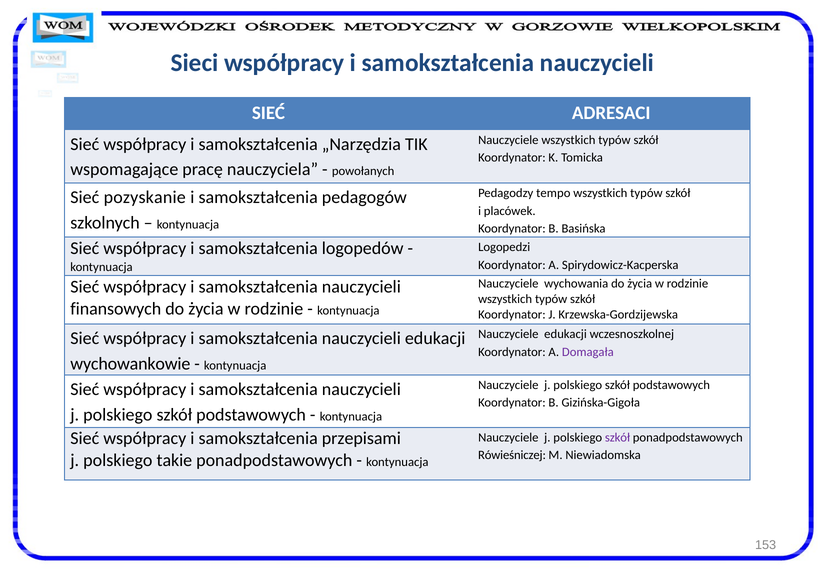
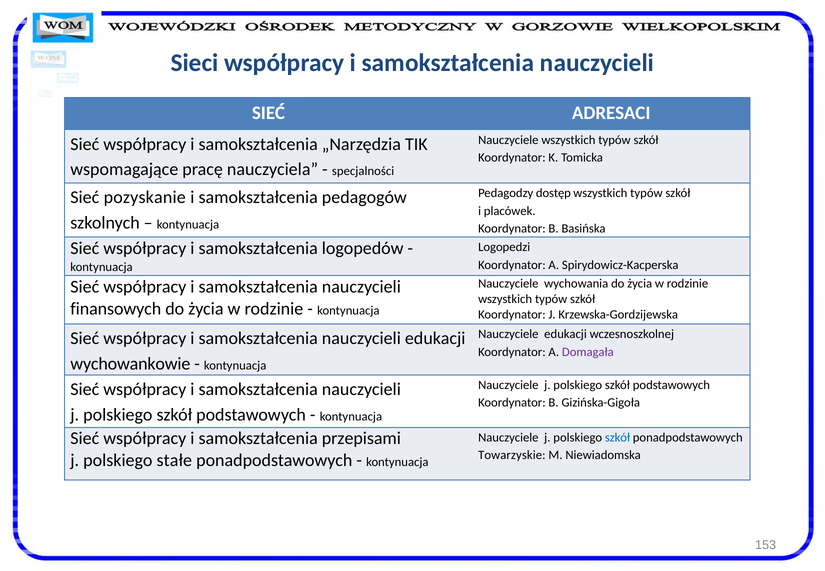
powołanych: powołanych -> specjalności (363, 171)
tempo: tempo -> dostęp (553, 193)
szkół colour: purple -> blue (617, 438)
Rówieśniczej: Rówieśniczej -> Towarzyskie (512, 455)
takie: takie -> stałe (174, 461)
